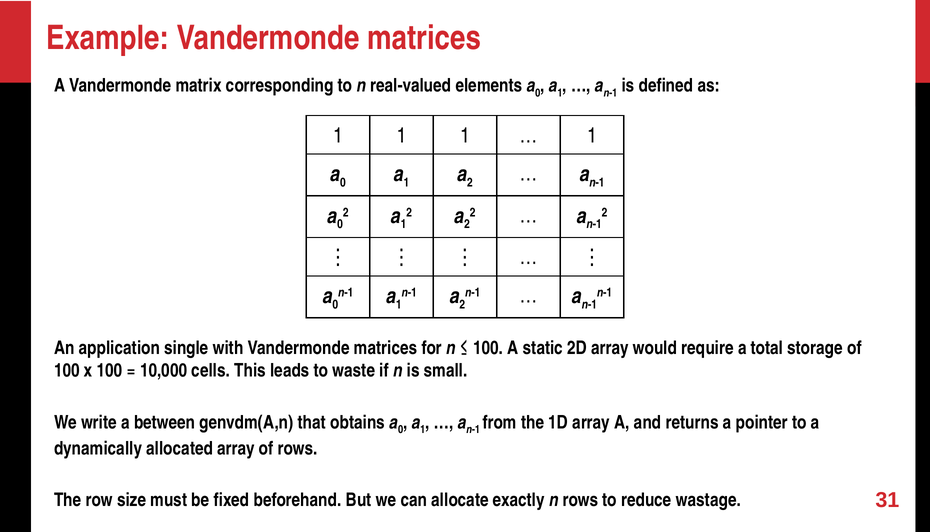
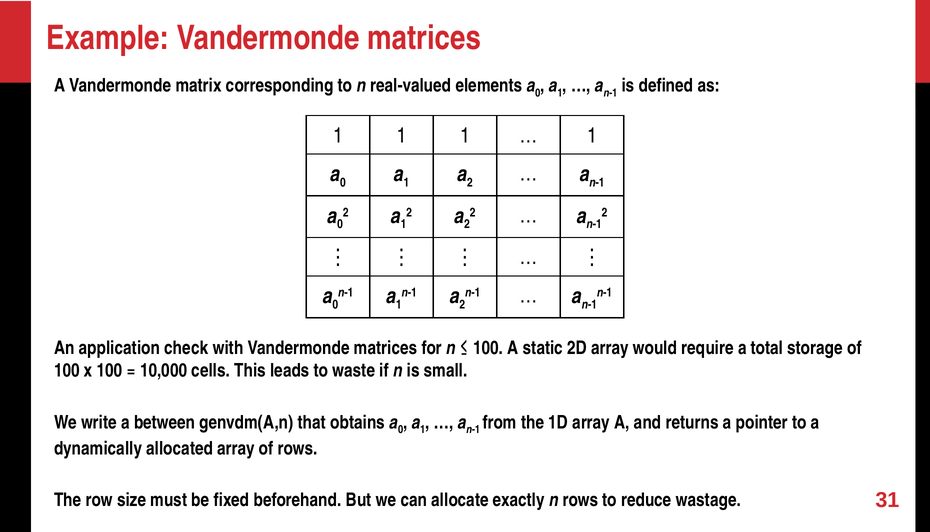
single: single -> check (186, 348)
